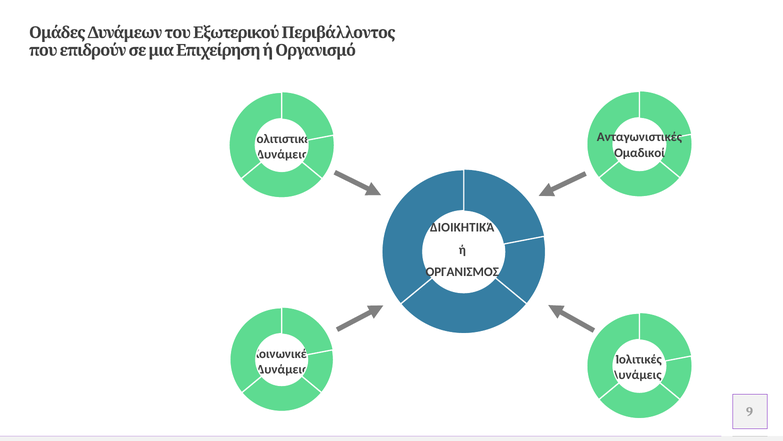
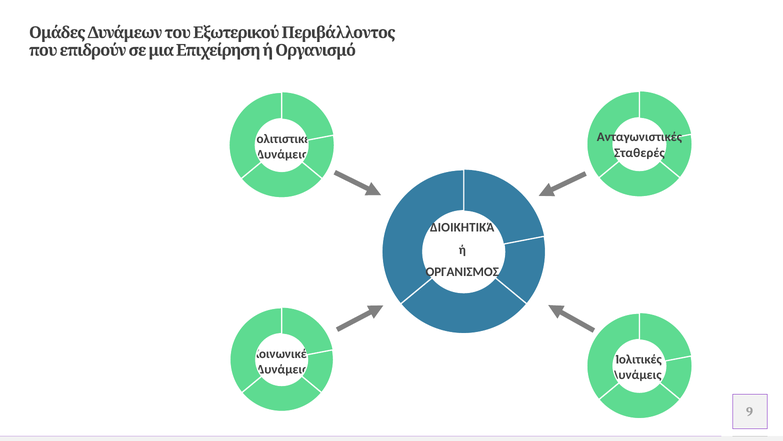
Ομαδικοί: Ομαδικοί -> Σταθερές (639, 153)
